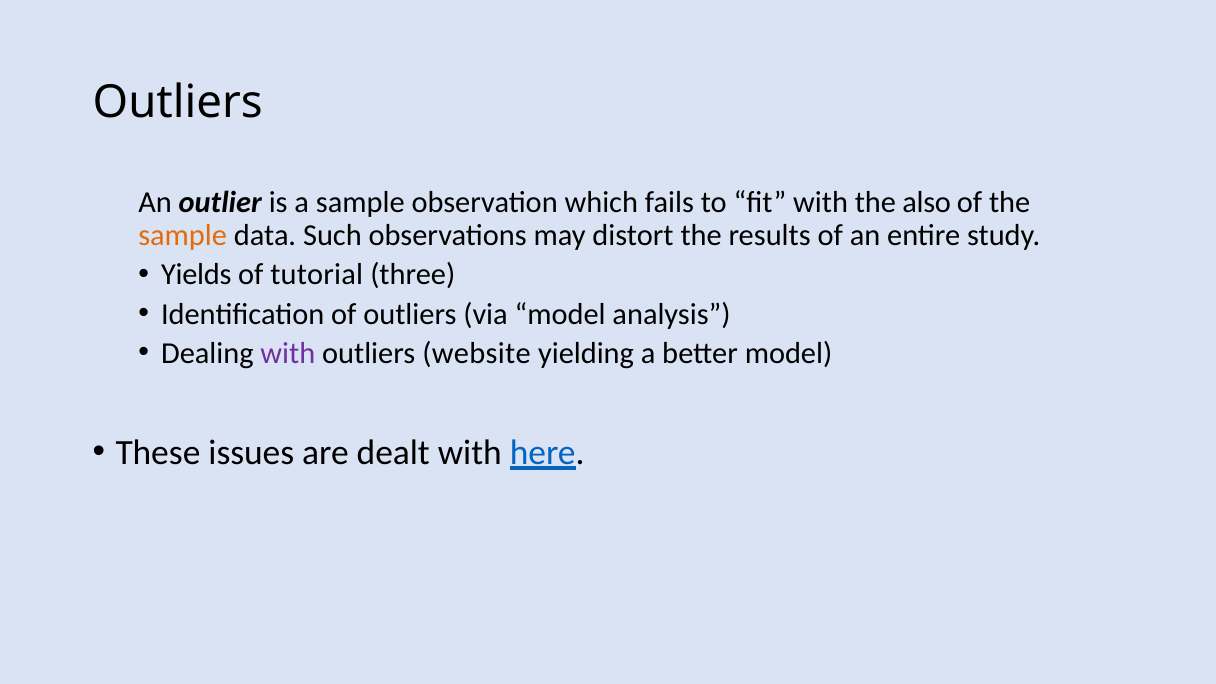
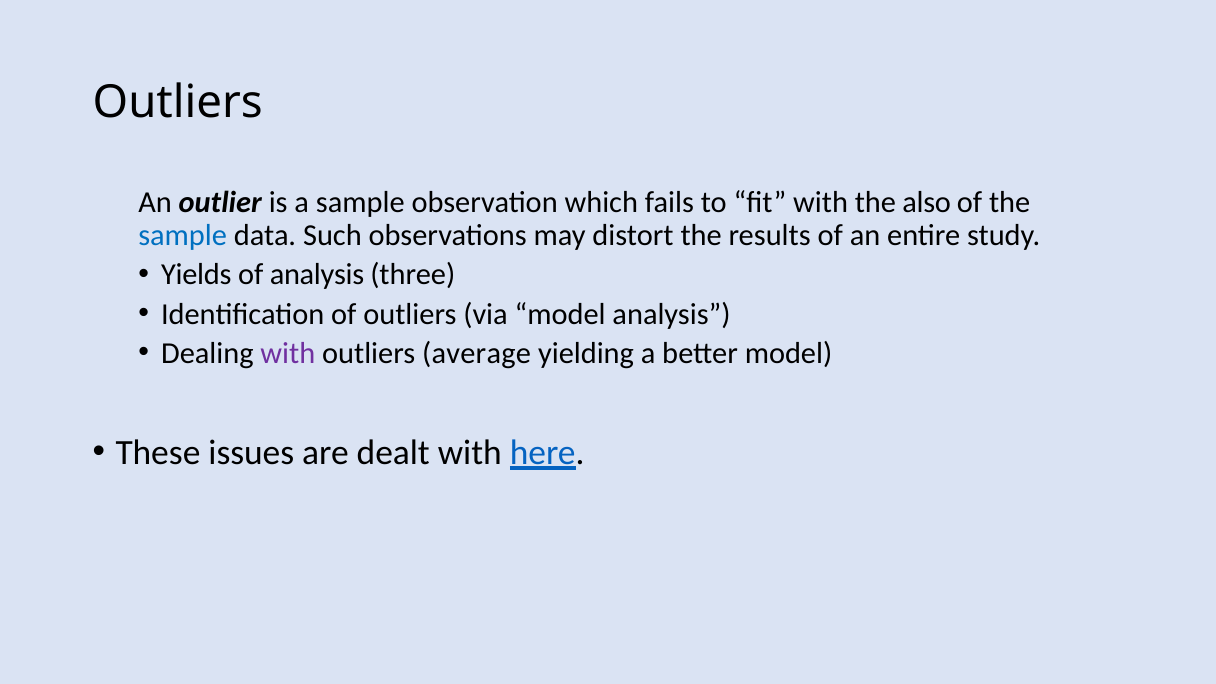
sample colour: orange -> blue (183, 236)
of tutorial: tutorial -> analysis (317, 275)
website: website -> average (477, 353)
